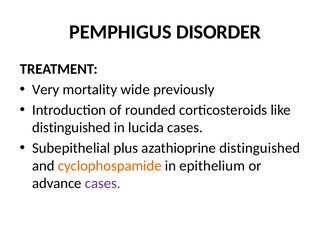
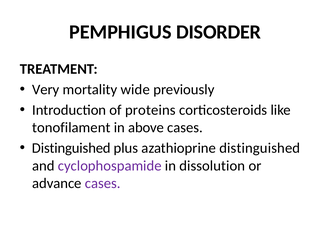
rounded: rounded -> proteins (150, 110)
distinguished: distinguished -> tonofilament (71, 128)
lucida: lucida -> above (146, 128)
Subepithelial: Subepithelial -> Distinguished (71, 148)
cyclophospamide colour: orange -> purple (110, 166)
epithelium: epithelium -> dissolution (212, 166)
